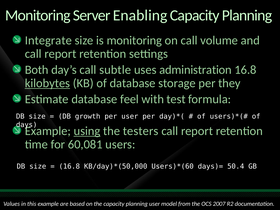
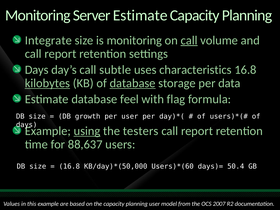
Server Enabling: Enabling -> Estimate (140, 15)
call underline: none -> present (189, 40)
Both: Both -> Days (37, 70)
administration: administration -> characteristics (195, 70)
database underline: none -> present (133, 83)
they: they -> data (229, 83)
test: test -> flag (176, 99)
60,081: 60,081 -> 88,637 (85, 144)
